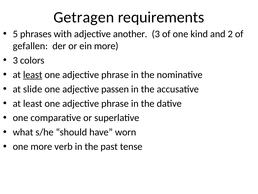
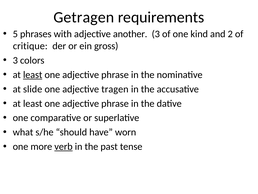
gefallen: gefallen -> critique (30, 46)
ein more: more -> gross (106, 46)
passen: passen -> tragen (115, 89)
verb underline: none -> present (63, 146)
